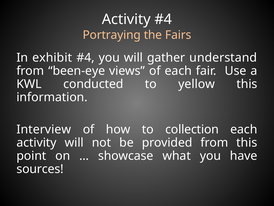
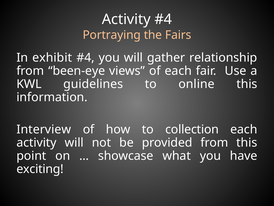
understand: understand -> relationship (223, 57)
conducted: conducted -> guidelines (93, 84)
yellow: yellow -> online (197, 84)
sources: sources -> exciting (40, 169)
